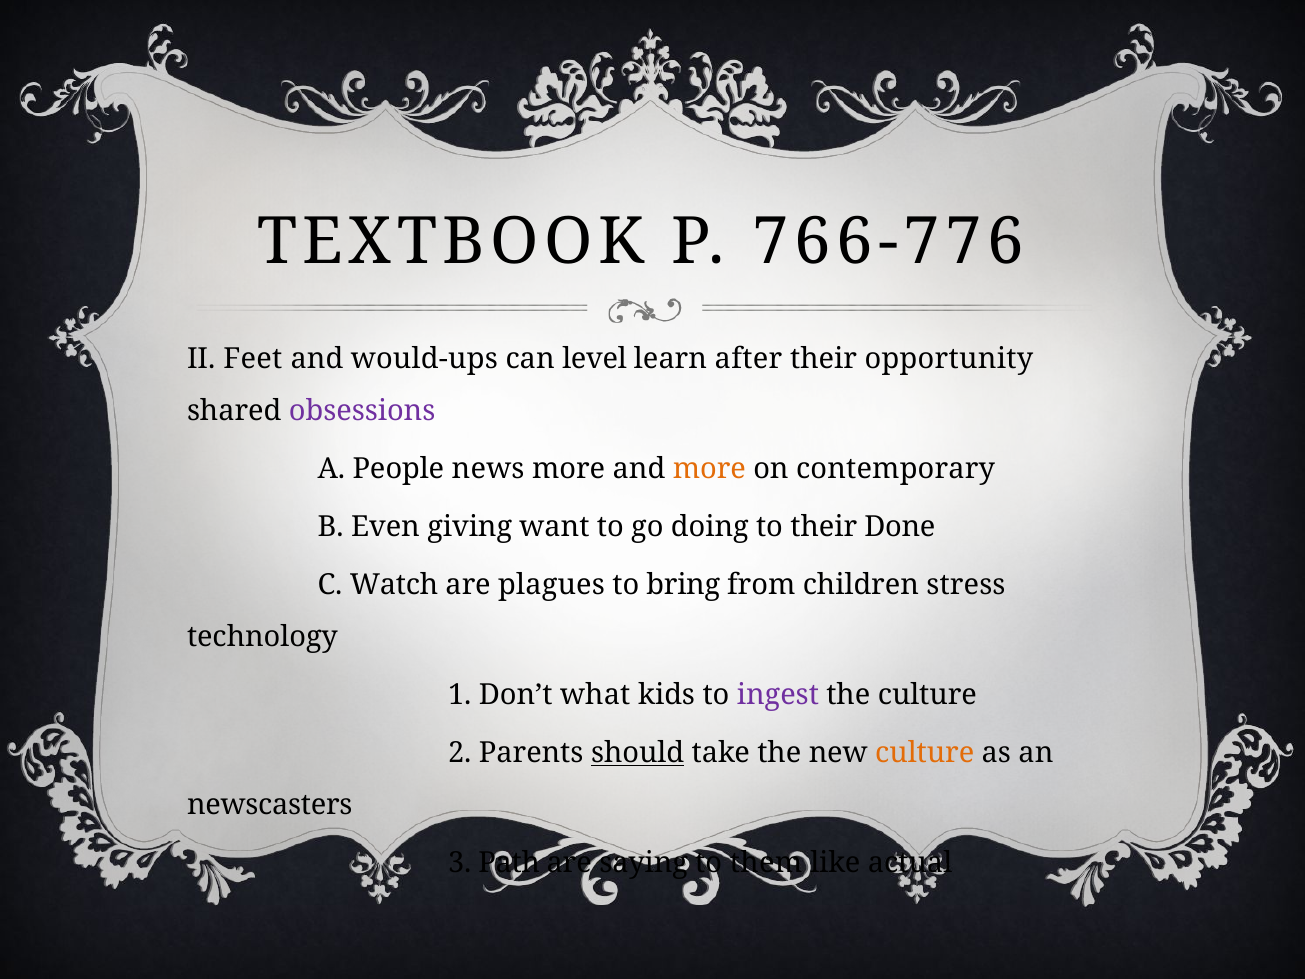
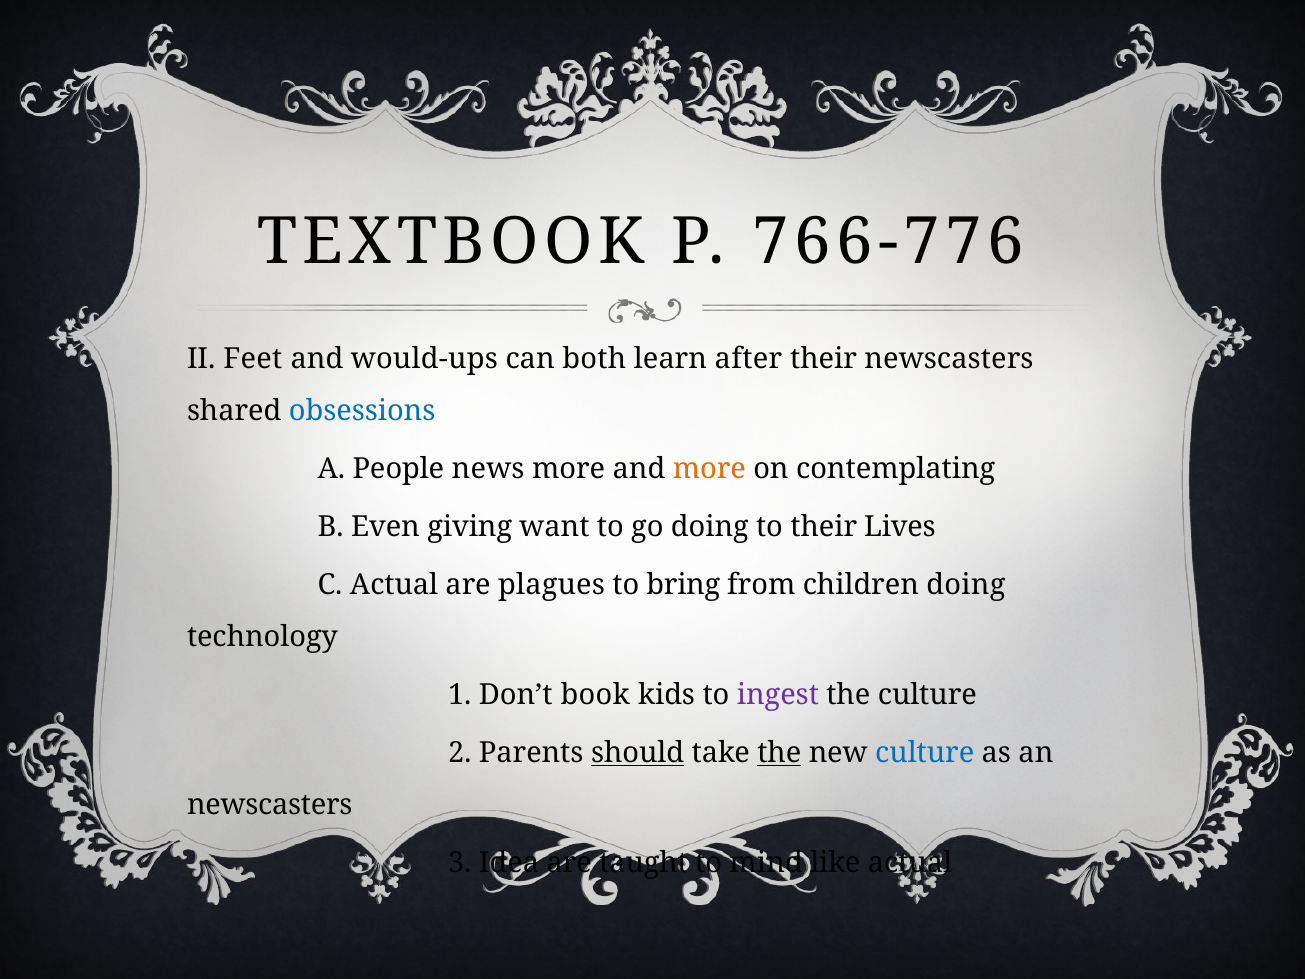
level: level -> both (594, 359)
their opportunity: opportunity -> newscasters (949, 359)
obsessions colour: purple -> blue (362, 411)
contemporary: contemporary -> contemplating (896, 469)
Done: Done -> Lives (900, 527)
C Watch: Watch -> Actual (394, 585)
children stress: stress -> doing (966, 585)
what: what -> book (595, 695)
the underline: none -> present (779, 753)
culture colour: orange -> blue (925, 753)
Path: Path -> Idea (509, 863)
saying: saying -> taught (644, 863)
them: them -> mind (766, 863)
